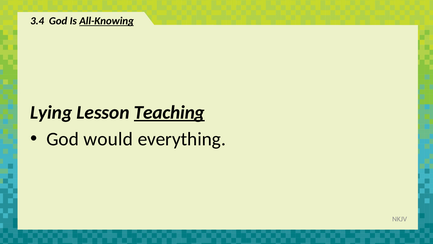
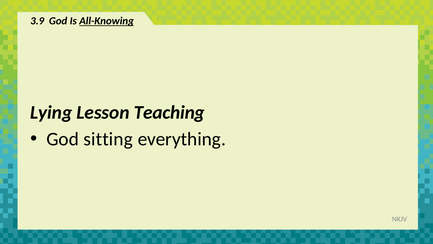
3.4: 3.4 -> 3.9 (37, 21)
Teaching underline: present -> none (169, 112)
would: would -> sitting (108, 139)
